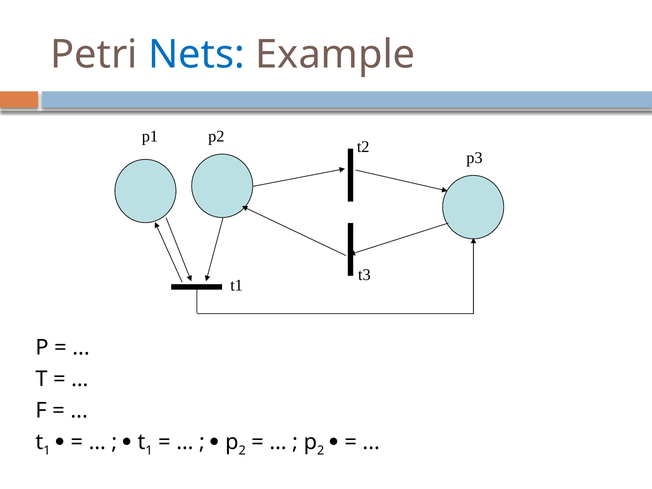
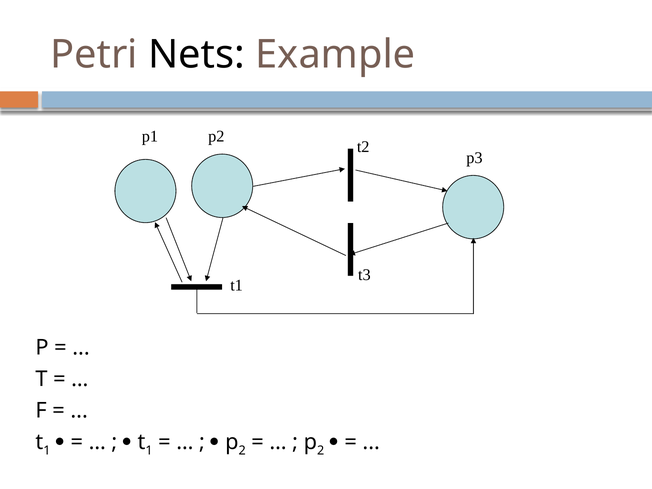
Nets colour: blue -> black (196, 54)
